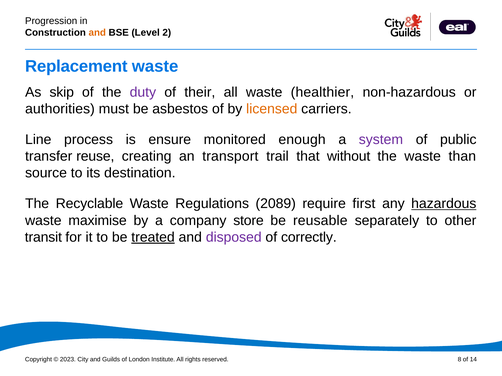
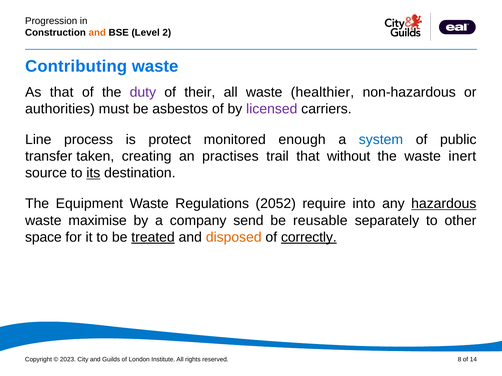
Replacement: Replacement -> Contributing (76, 67)
As skip: skip -> that (62, 92)
licensed colour: orange -> purple (272, 109)
ensure: ensure -> protect (170, 140)
system colour: purple -> blue (381, 140)
reuse: reuse -> taken (95, 157)
transport: transport -> practises (230, 157)
than: than -> inert (462, 157)
its underline: none -> present (93, 173)
Recyclable: Recyclable -> Equipment (89, 204)
2089: 2089 -> 2052 (276, 204)
first: first -> into (364, 204)
store: store -> send (248, 221)
transit: transit -> space (43, 237)
disposed colour: purple -> orange (234, 237)
correctly underline: none -> present (309, 237)
